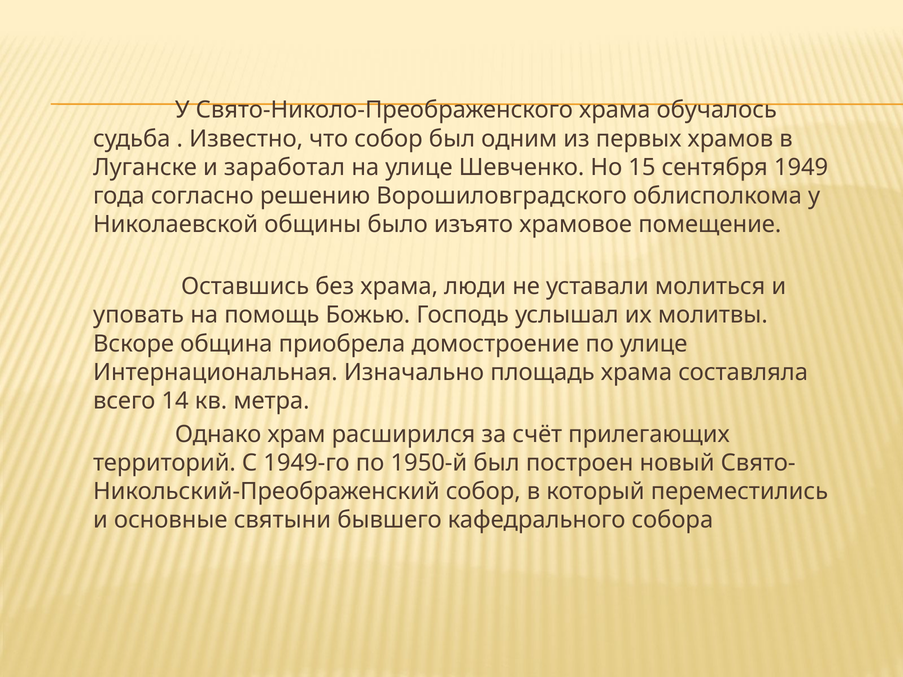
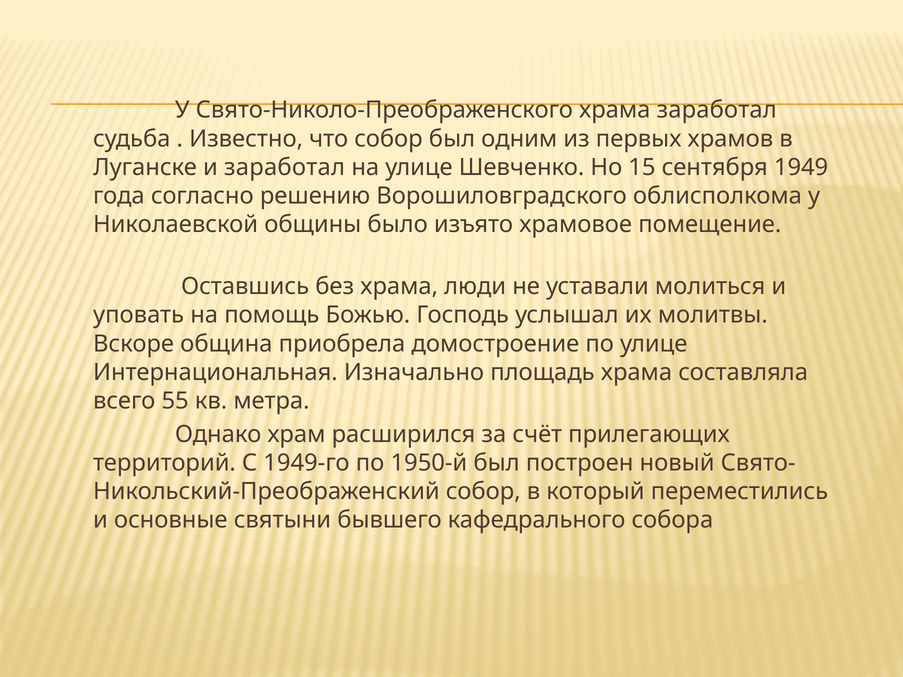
храма обучалось: обучалось -> заработал (717, 110)
14: 14 -> 55 (175, 401)
